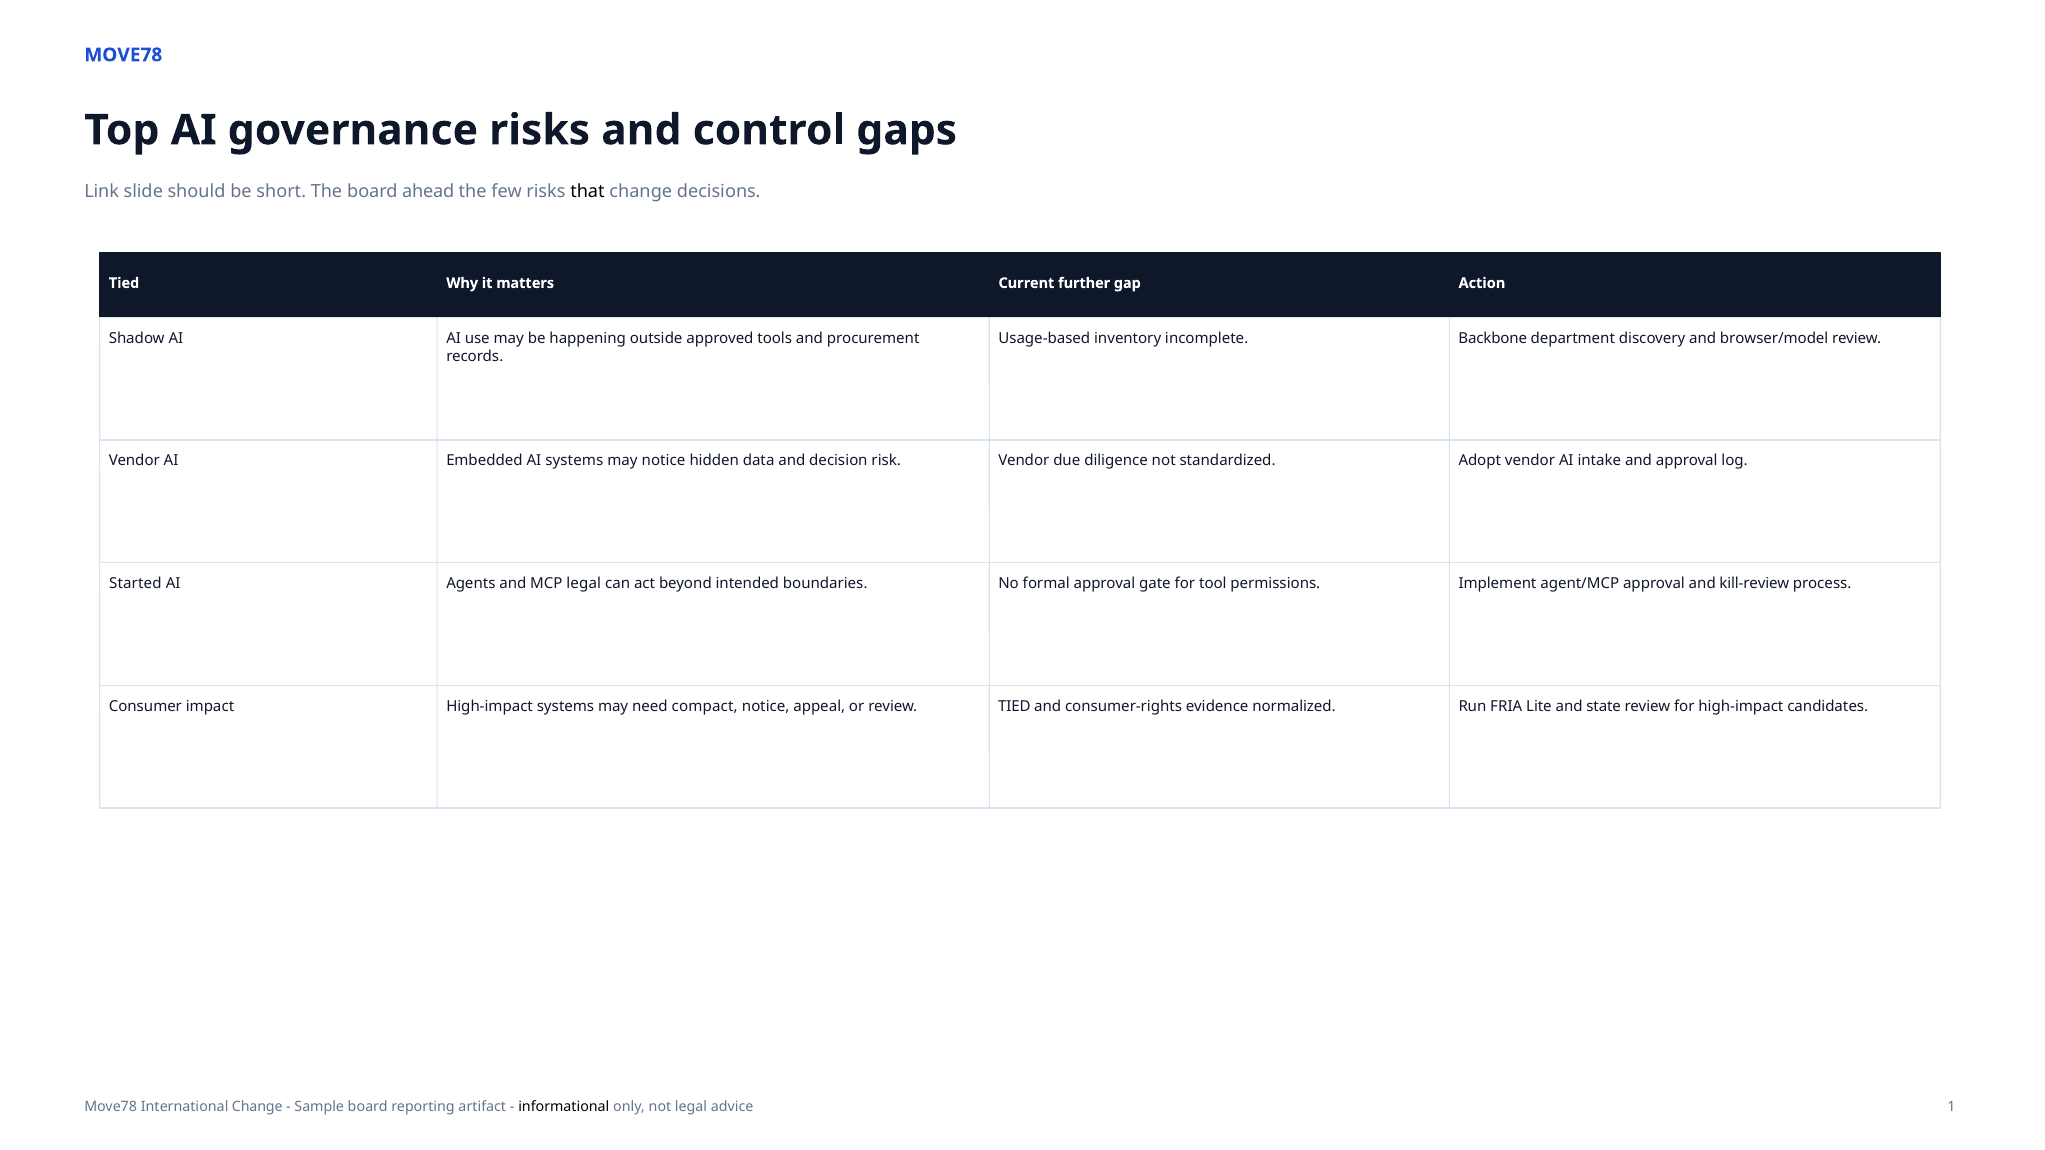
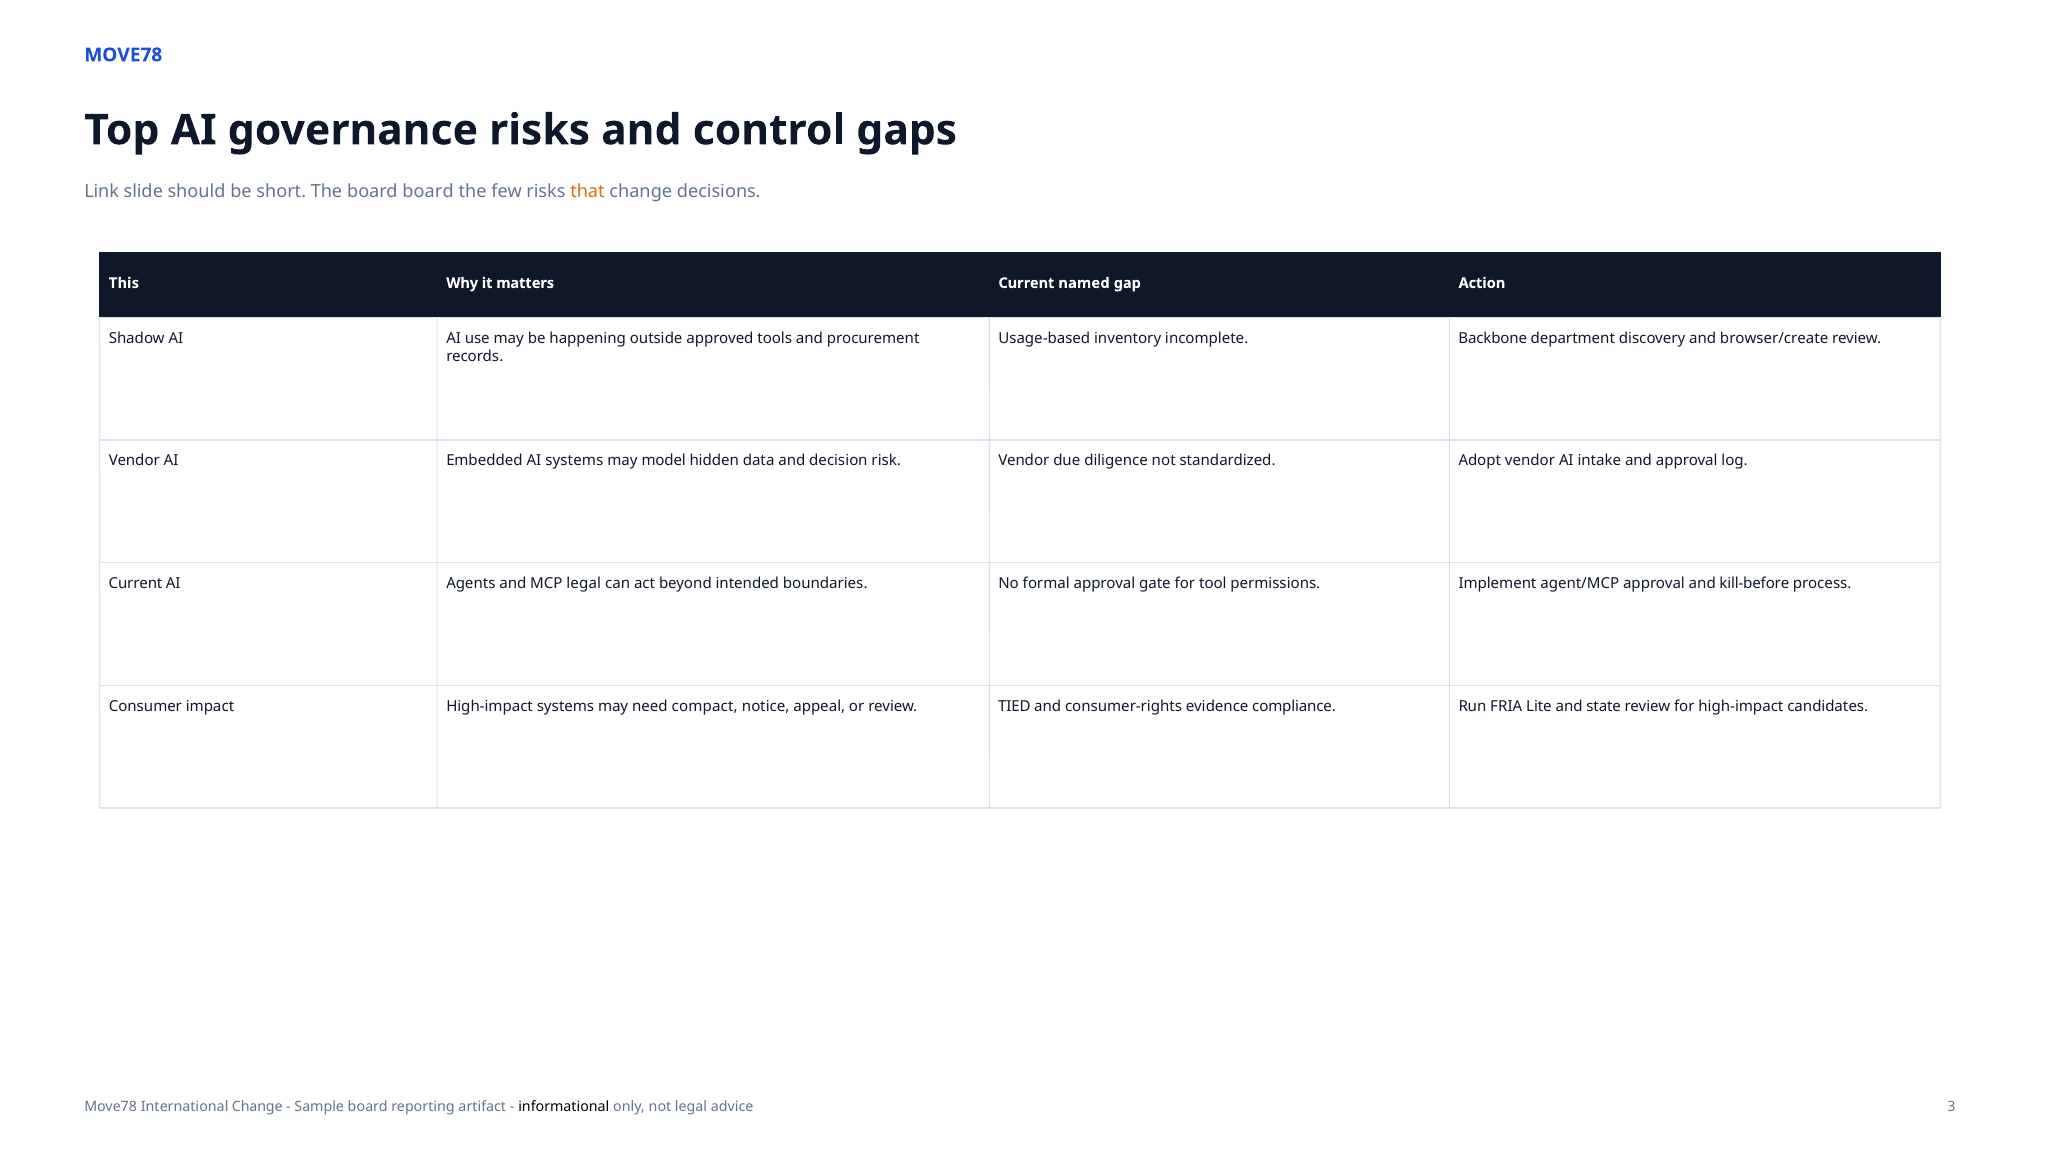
board ahead: ahead -> board (428, 191)
that colour: black -> orange (587, 191)
Tied: Tied -> This (124, 283)
further: further -> named (1084, 283)
browser/model: browser/model -> browser/create (1774, 338)
may notice: notice -> model (664, 461)
Started: Started -> Current (136, 584)
kill-review: kill-review -> kill-before (1754, 584)
normalized: normalized -> compliance (1294, 706)
1: 1 -> 3 (1951, 1107)
